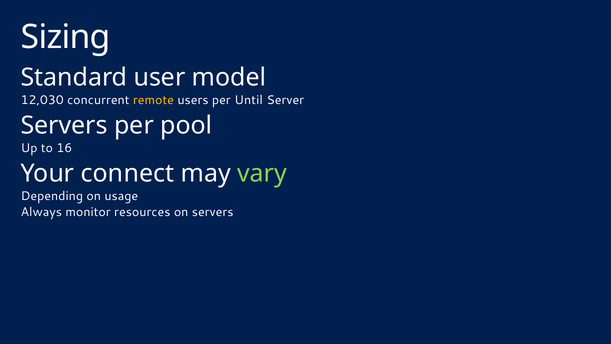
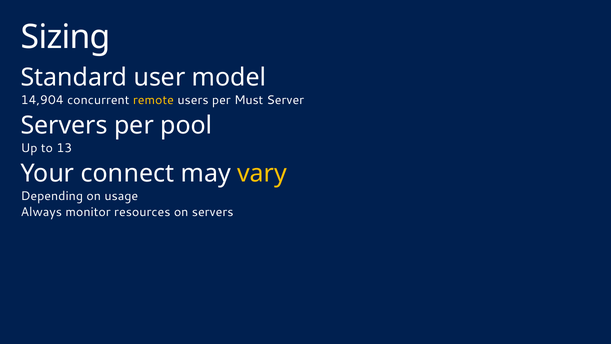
12,030: 12,030 -> 14,904 (42, 100)
Until: Until -> Must (249, 100)
16: 16 -> 13 (64, 148)
vary colour: light green -> yellow (262, 173)
